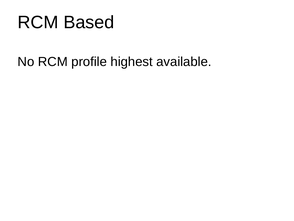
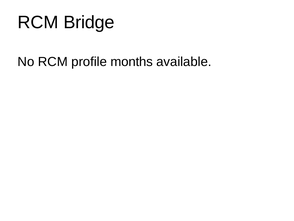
Based: Based -> Bridge (89, 22)
highest: highest -> months (132, 62)
